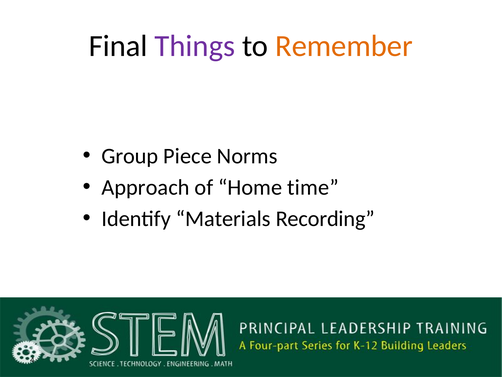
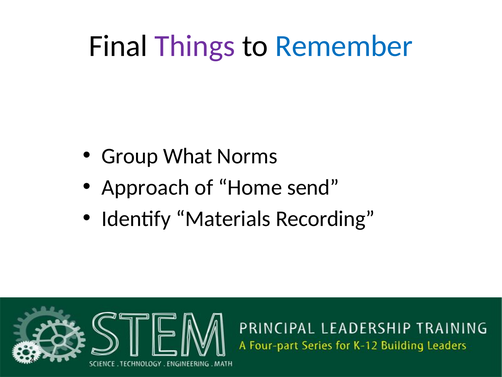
Remember colour: orange -> blue (344, 46)
Piece: Piece -> What (188, 156)
time: time -> send (313, 187)
